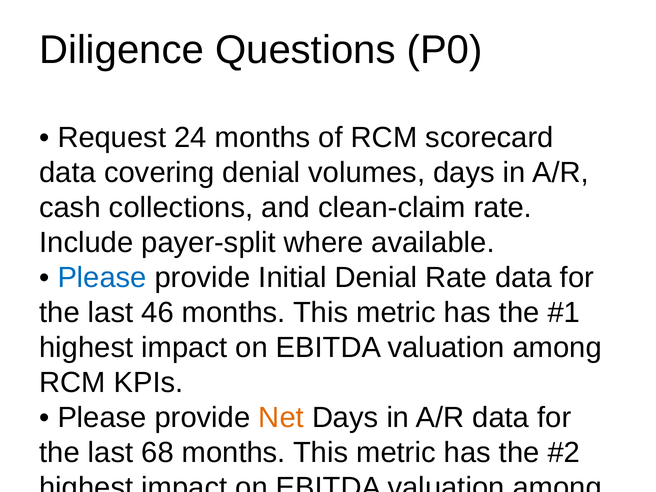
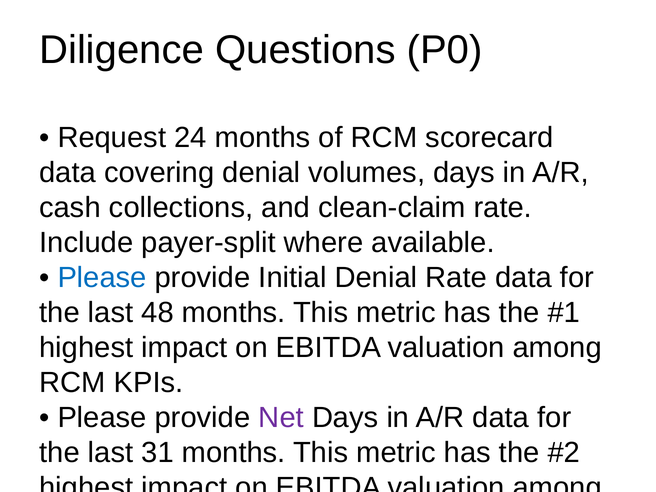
46: 46 -> 48 (158, 313)
Net colour: orange -> purple (281, 418)
68: 68 -> 31 (158, 453)
